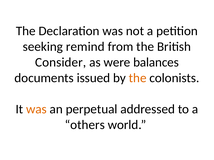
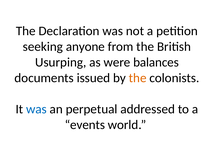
remind: remind -> anyone (85, 47)
Consider: Consider -> Usurping (61, 62)
was colour: orange -> blue (36, 110)
others: others -> events (85, 125)
